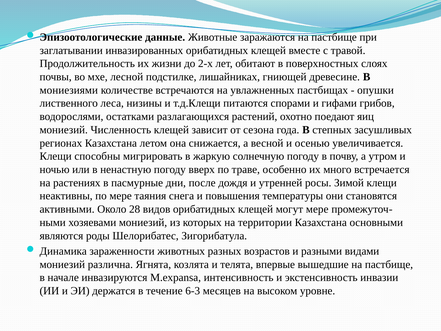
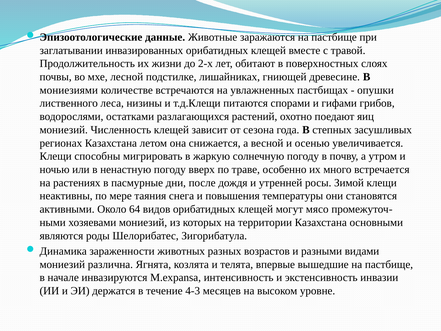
28: 28 -> 64 (135, 209)
могут мере: мере -> мясо (317, 209)
6-3: 6-3 -> 4-3 (193, 291)
